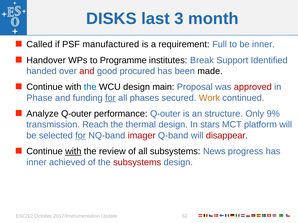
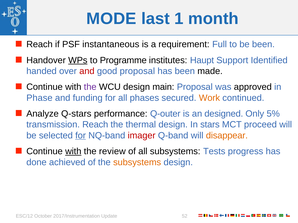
DISKS: DISKS -> MODE (111, 19)
3: 3 -> 1 (179, 19)
Called: Called -> Reach (40, 44)
manufactured: manufactured -> instantaneous (111, 44)
be inner: inner -> been (263, 44)
WPs underline: none -> present (78, 60)
Break: Break -> Haupt (202, 60)
good procured: procured -> proposal (137, 71)
the colour: blue -> purple (90, 87)
approved colour: red -> black (253, 87)
for underline: present -> none (110, 98)
Analyze Q-outer: Q-outer -> Q-stars (76, 114)
structure: structure -> designed (224, 114)
9%: 9% -> 5% (273, 114)
platform: platform -> proceed (260, 125)
disappear colour: red -> orange (227, 136)
News: News -> Tests (214, 152)
inner: inner -> done (36, 163)
subsystems colour: red -> orange (137, 163)
